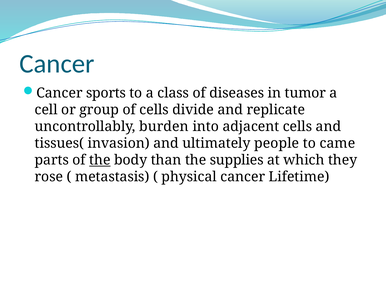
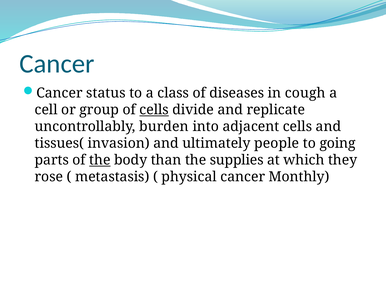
sports: sports -> status (106, 93)
tumor: tumor -> cough (305, 93)
cells underline: none -> present (154, 110)
came: came -> going (338, 143)
Lifetime: Lifetime -> Monthly (299, 177)
